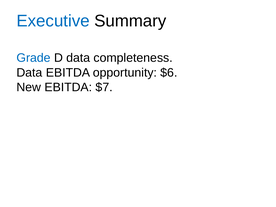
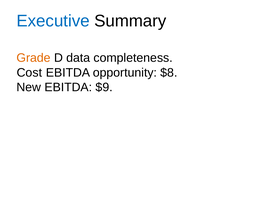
Grade colour: blue -> orange (34, 58)
Data: Data -> Cost (29, 73)
$6: $6 -> $8 (169, 73)
$7: $7 -> $9 (104, 87)
